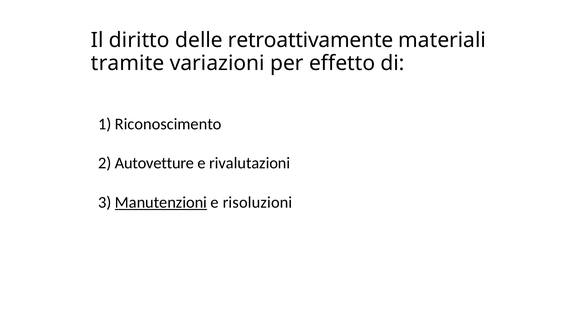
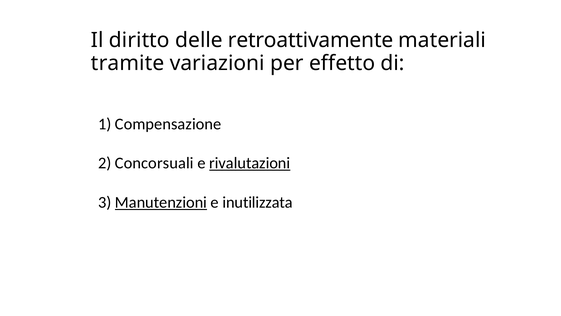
Riconoscimento: Riconoscimento -> Compensazione (168, 124)
Autovetture: Autovetture -> Concorsuali (154, 163)
rivalutazioni underline: none -> present (250, 163)
risoluzioni: risoluzioni -> inutilizzata (258, 202)
